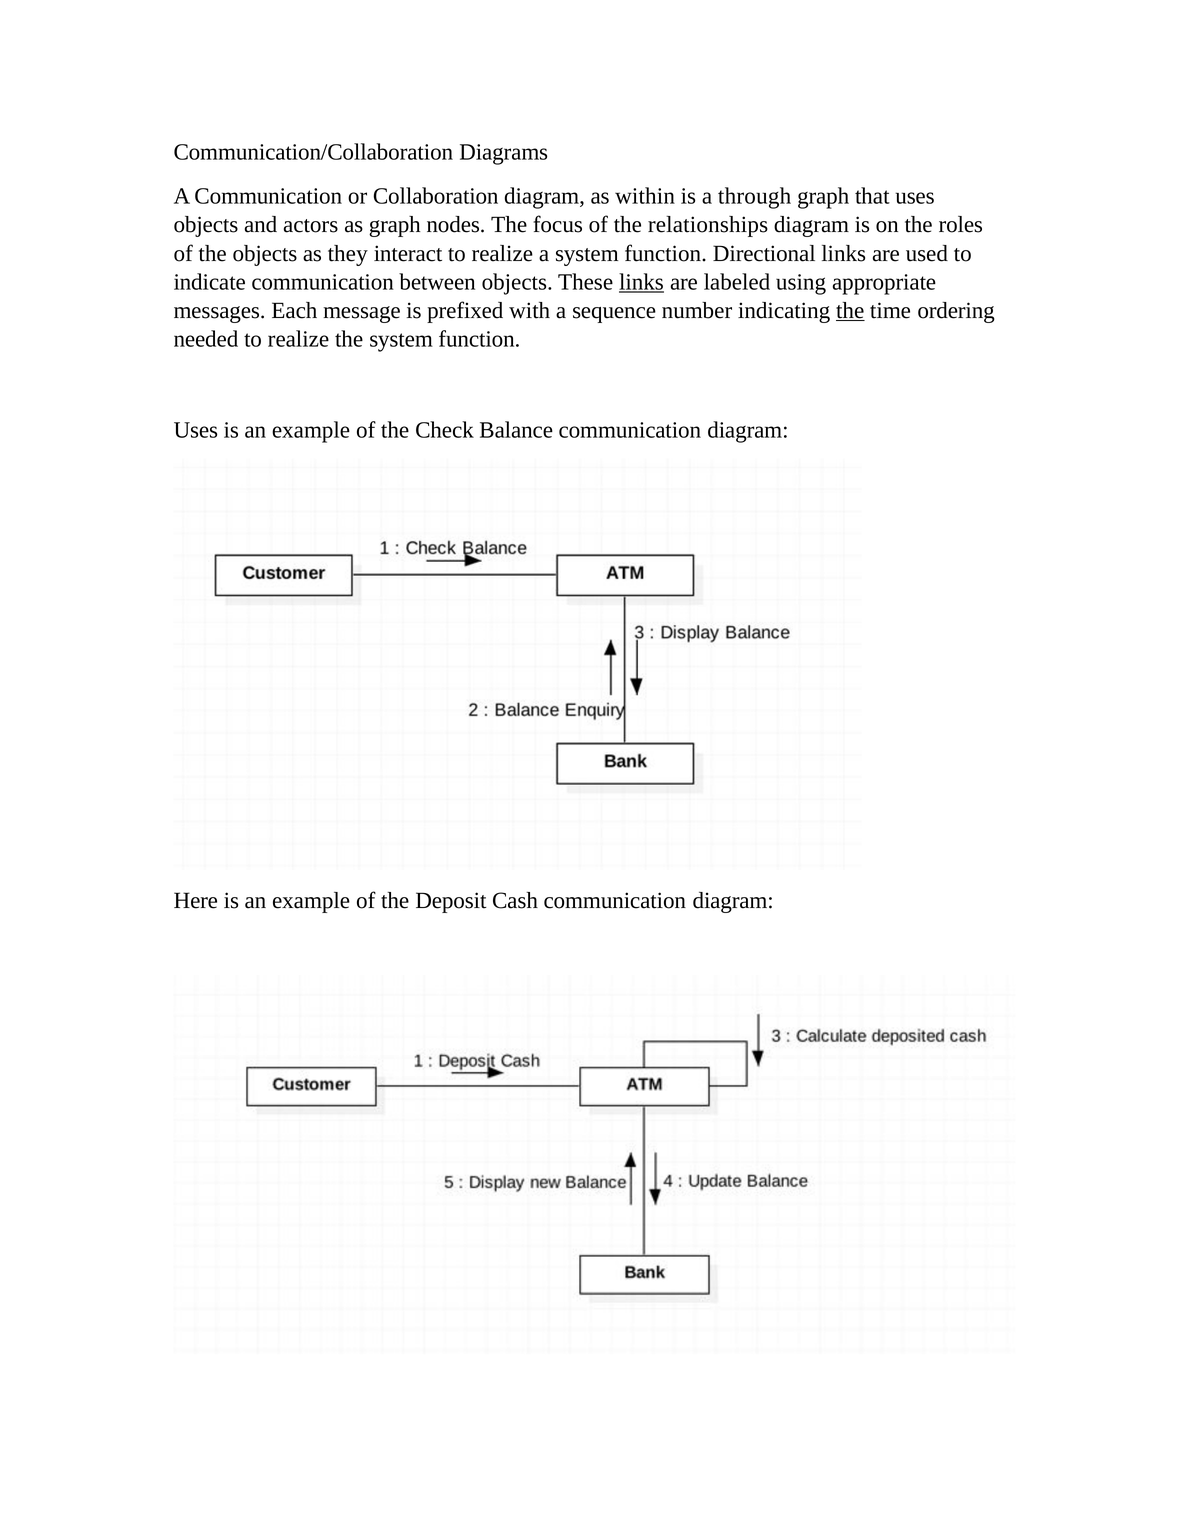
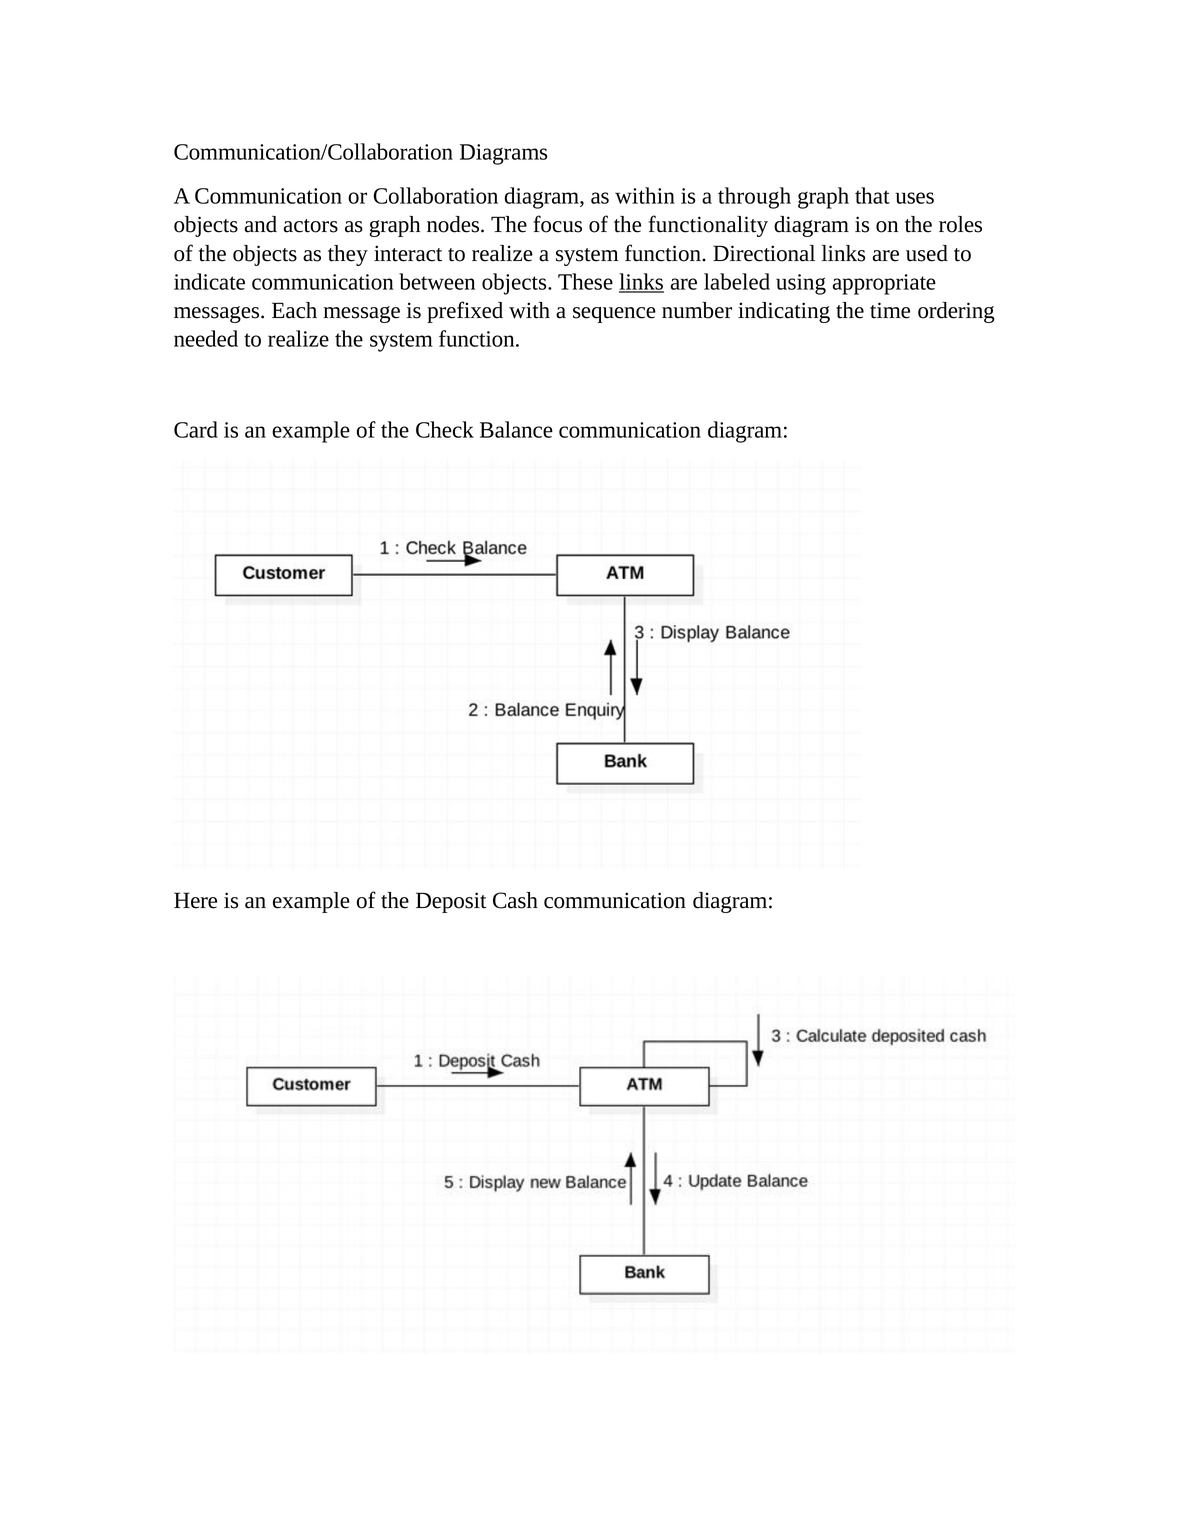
relationships: relationships -> functionality (708, 225)
the underline: present -> none (850, 311)
Uses: Uses -> Card (196, 430)
